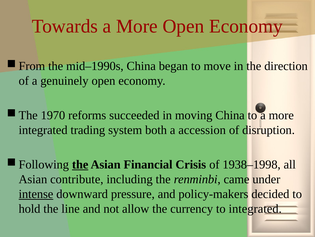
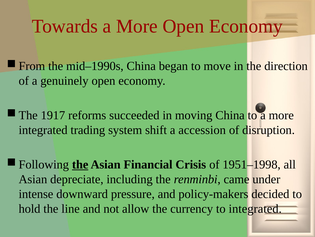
1970: 1970 -> 1917 (53, 115)
both: both -> shift (156, 130)
1938–1998: 1938–1998 -> 1951–1998 (252, 164)
contribute: contribute -> depreciate (77, 179)
intense underline: present -> none (36, 193)
